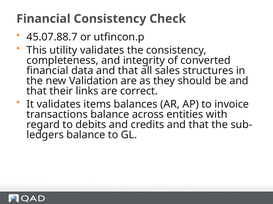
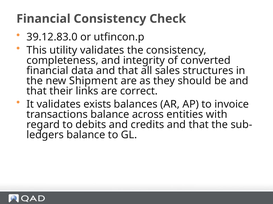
45.07.88.7: 45.07.88.7 -> 39.12.83.0 (52, 37)
Validation: Validation -> Shipment (93, 81)
items: items -> exists (97, 105)
